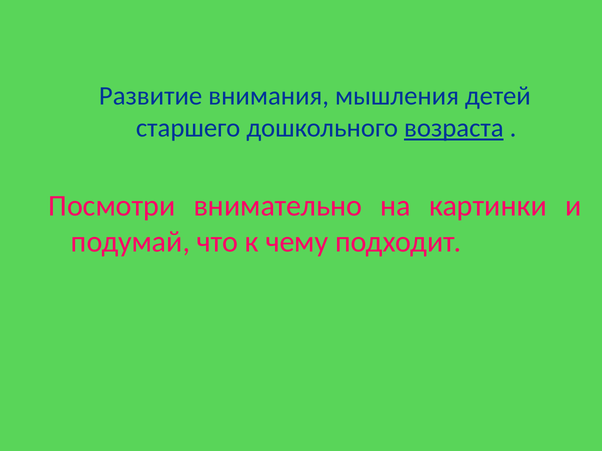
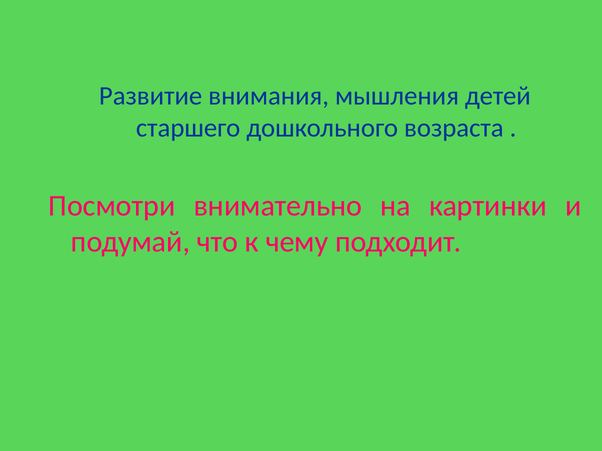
возраста underline: present -> none (454, 128)
